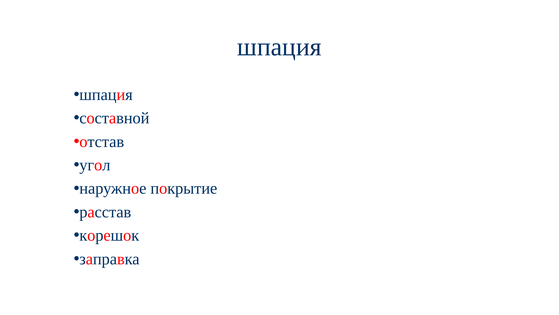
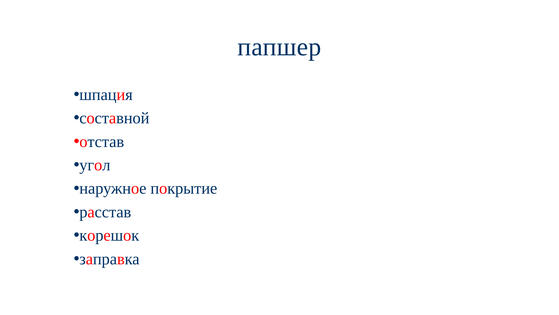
шпация: шпация -> папшер (279, 47)
